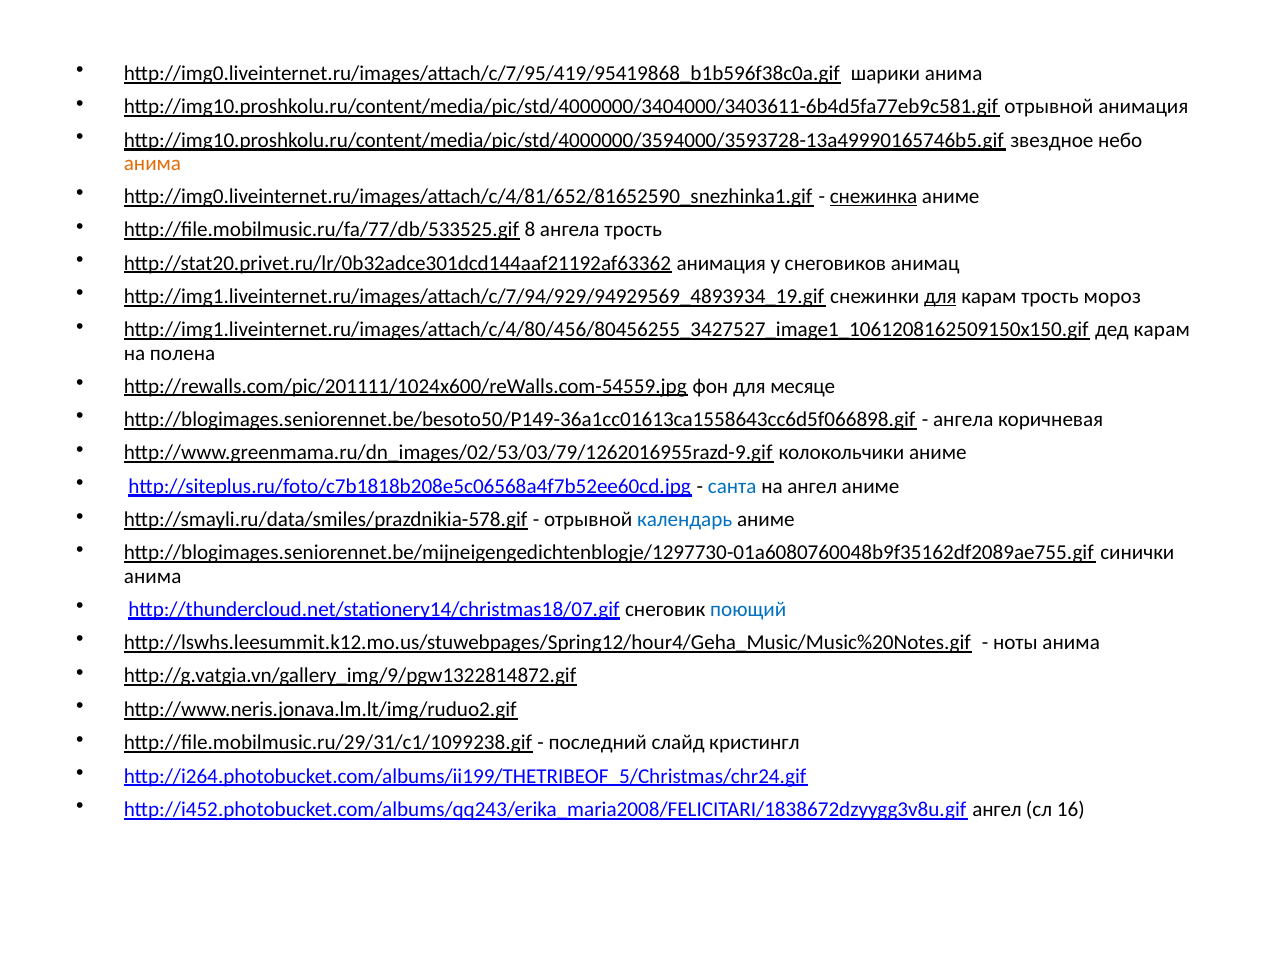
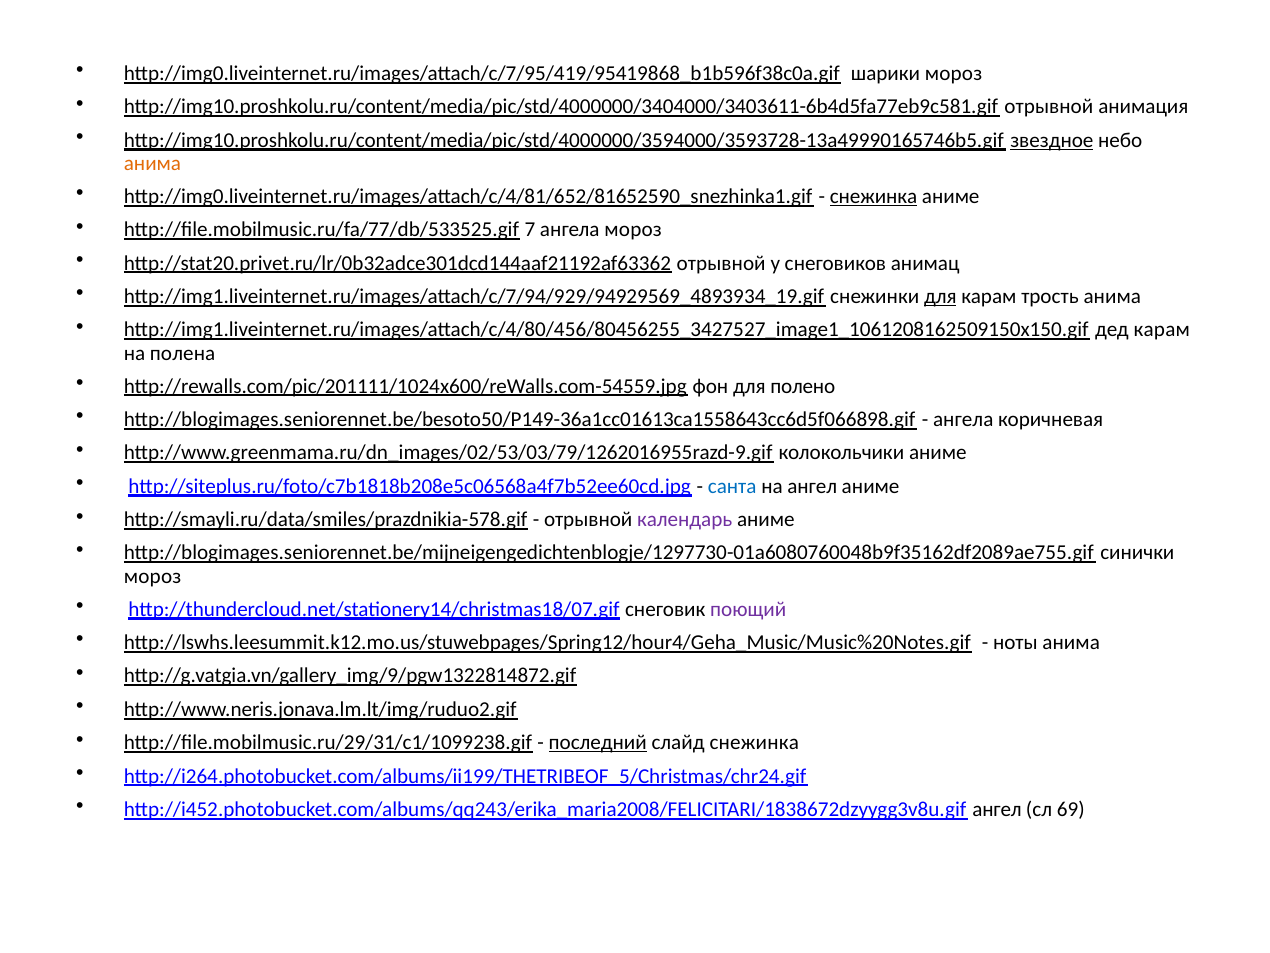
шарики анима: анима -> мороз (954, 73)
звездное underline: none -> present (1052, 140)
8: 8 -> 7 (530, 230)
ангела трость: трость -> мороз (633, 230)
http://stat20.privet.ru/lr/0b32adce301dcd144aaf21192af63362 анимация: анимация -> отрывной (721, 263)
трость мороз: мороз -> анима (1112, 296)
месяце: месяце -> полено (803, 386)
календарь colour: blue -> purple (685, 519)
анима: анима -> мороз (153, 576)
поющий colour: blue -> purple (748, 609)
последний underline: none -> present (598, 742)
слайд кристингл: кристингл -> снежинка (754, 742)
16: 16 -> 69 (1071, 809)
